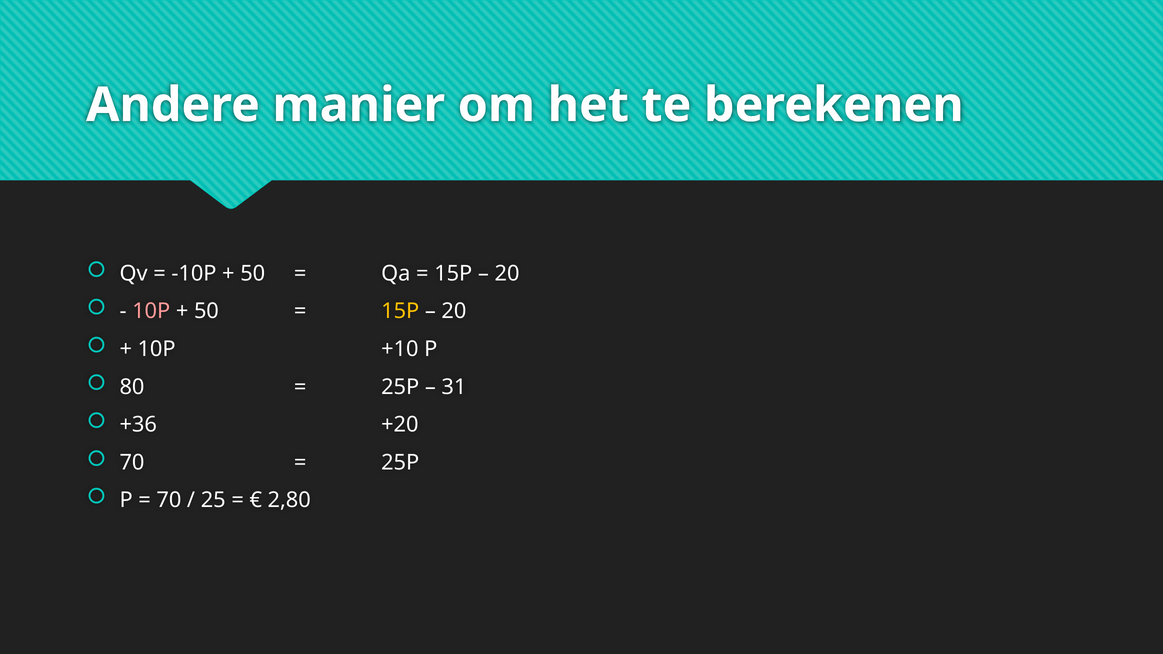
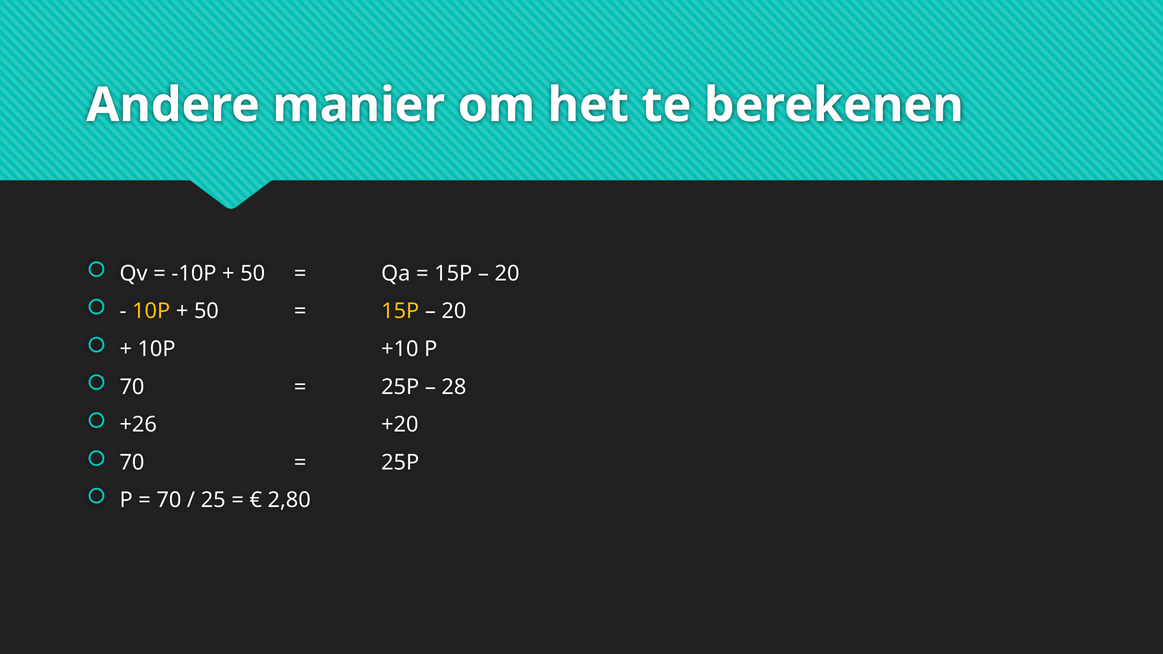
10P colour: pink -> yellow (151, 311)
80: 80 -> 70 (132, 387)
31: 31 -> 28 (454, 387)
+36: +36 -> +26 (138, 425)
